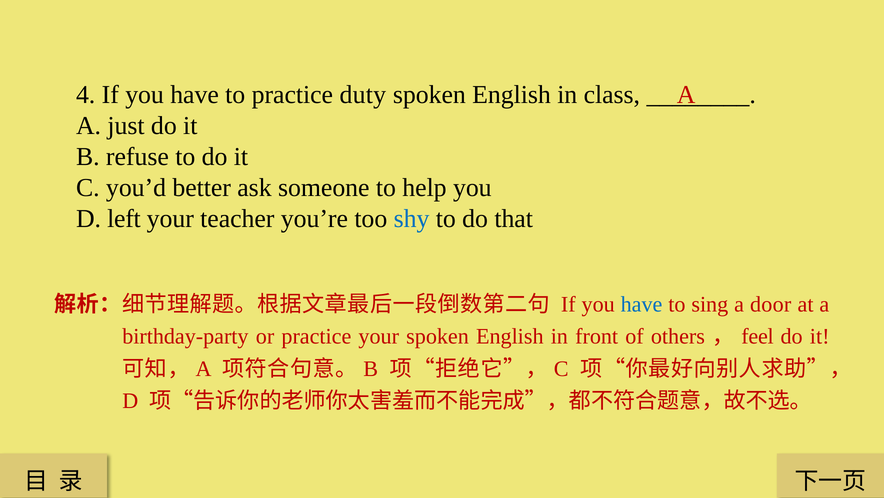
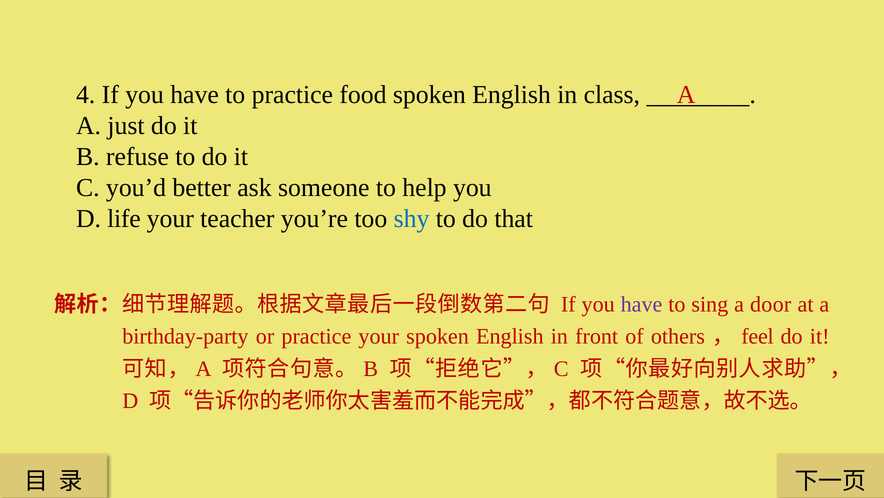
duty: duty -> food (363, 94)
left: left -> life (124, 218)
have colour: blue -> purple (642, 304)
